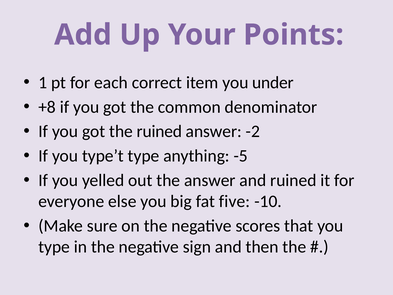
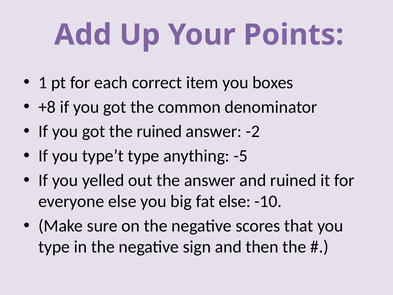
under: under -> boxes (273, 82)
fat five: five -> else (235, 201)
